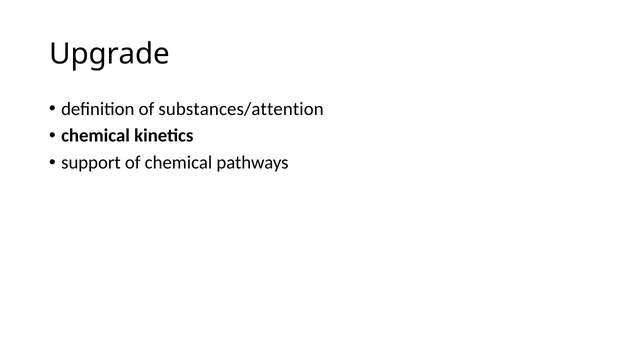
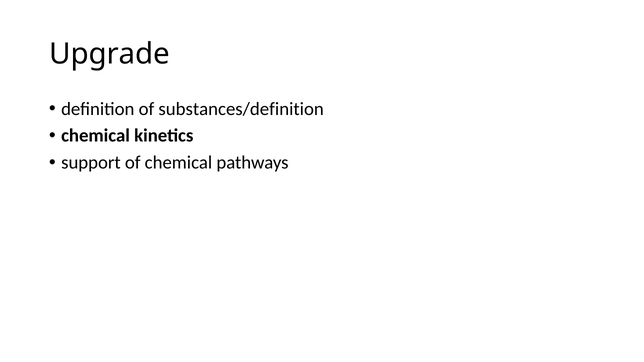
substances/attention: substances/attention -> substances/definition (241, 109)
